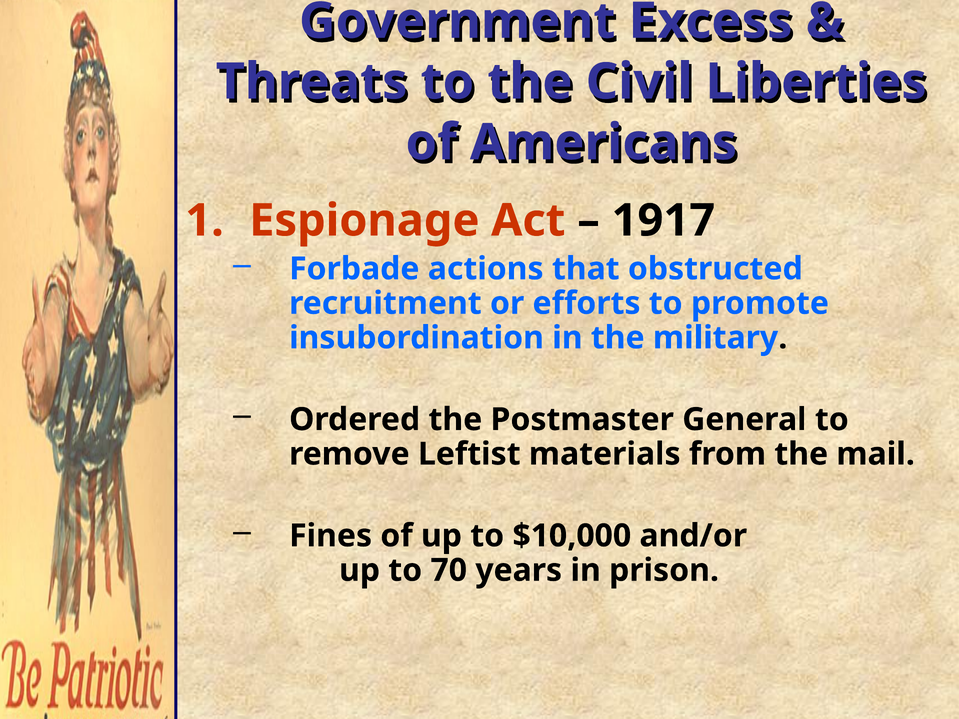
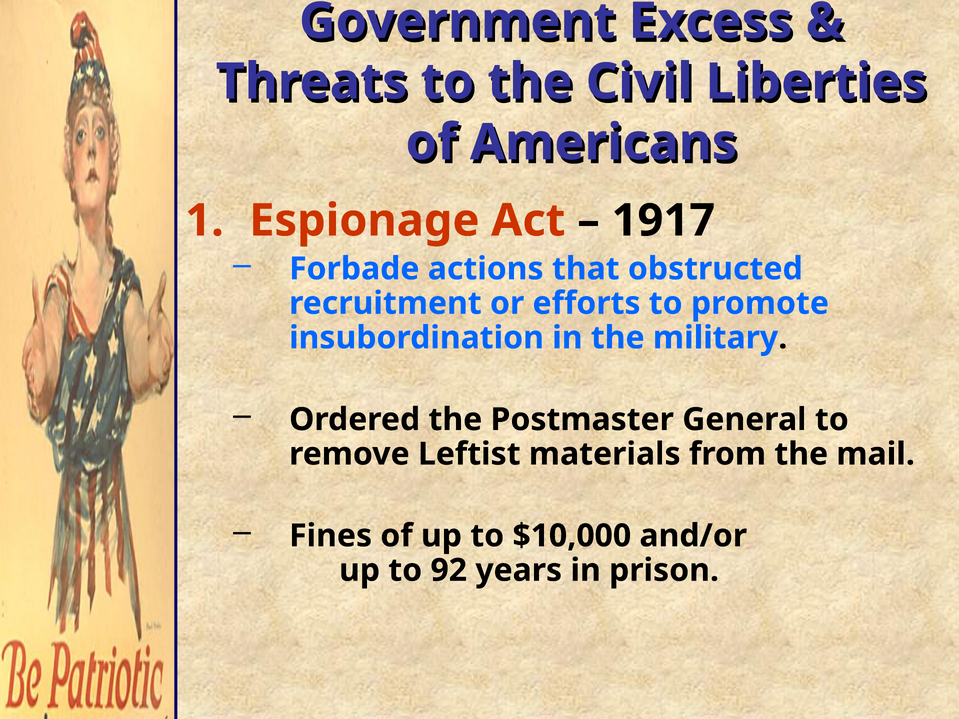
70: 70 -> 92 (449, 570)
